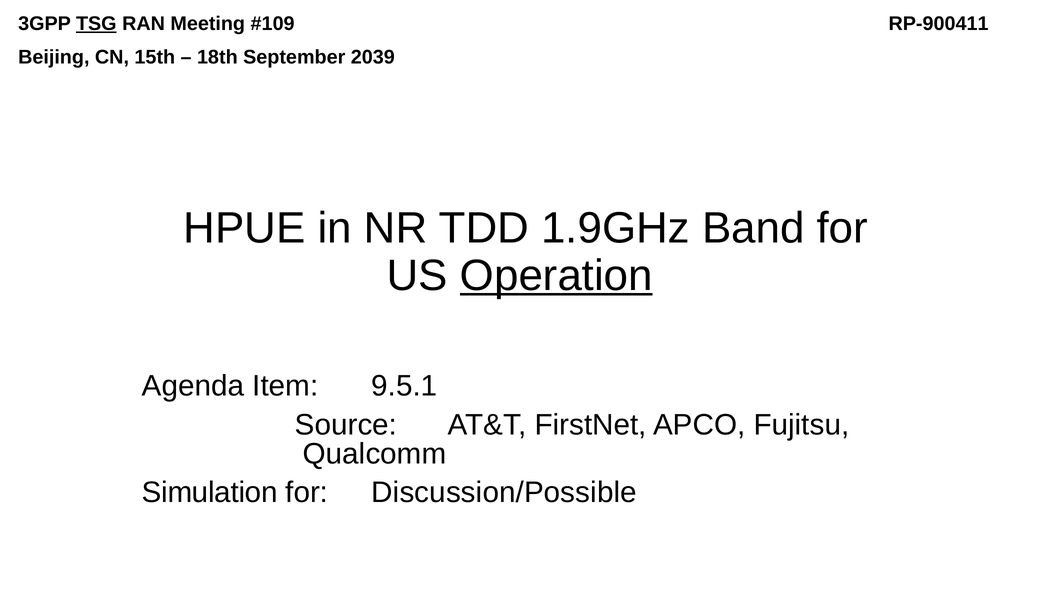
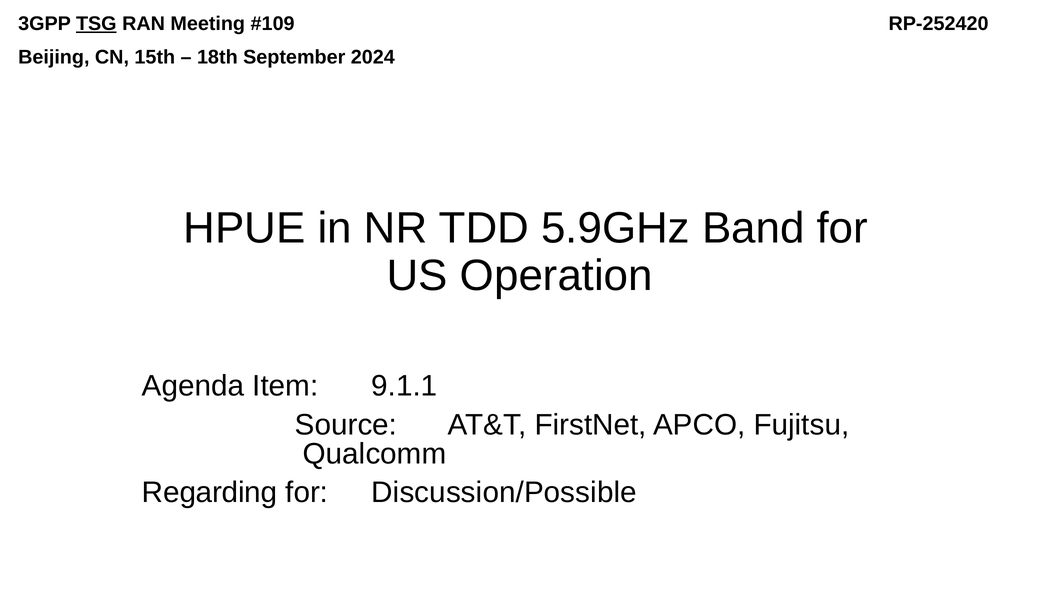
RP-900411: RP-900411 -> RP-252420 (939, 24)
2039: 2039 -> 2024 (373, 57)
1.9GHz: 1.9GHz -> 5.9GHz (616, 228)
Operation underline: present -> none (556, 276)
9.5.1: 9.5.1 -> 9.1.1 (404, 386)
Simulation: Simulation -> Regarding (210, 493)
